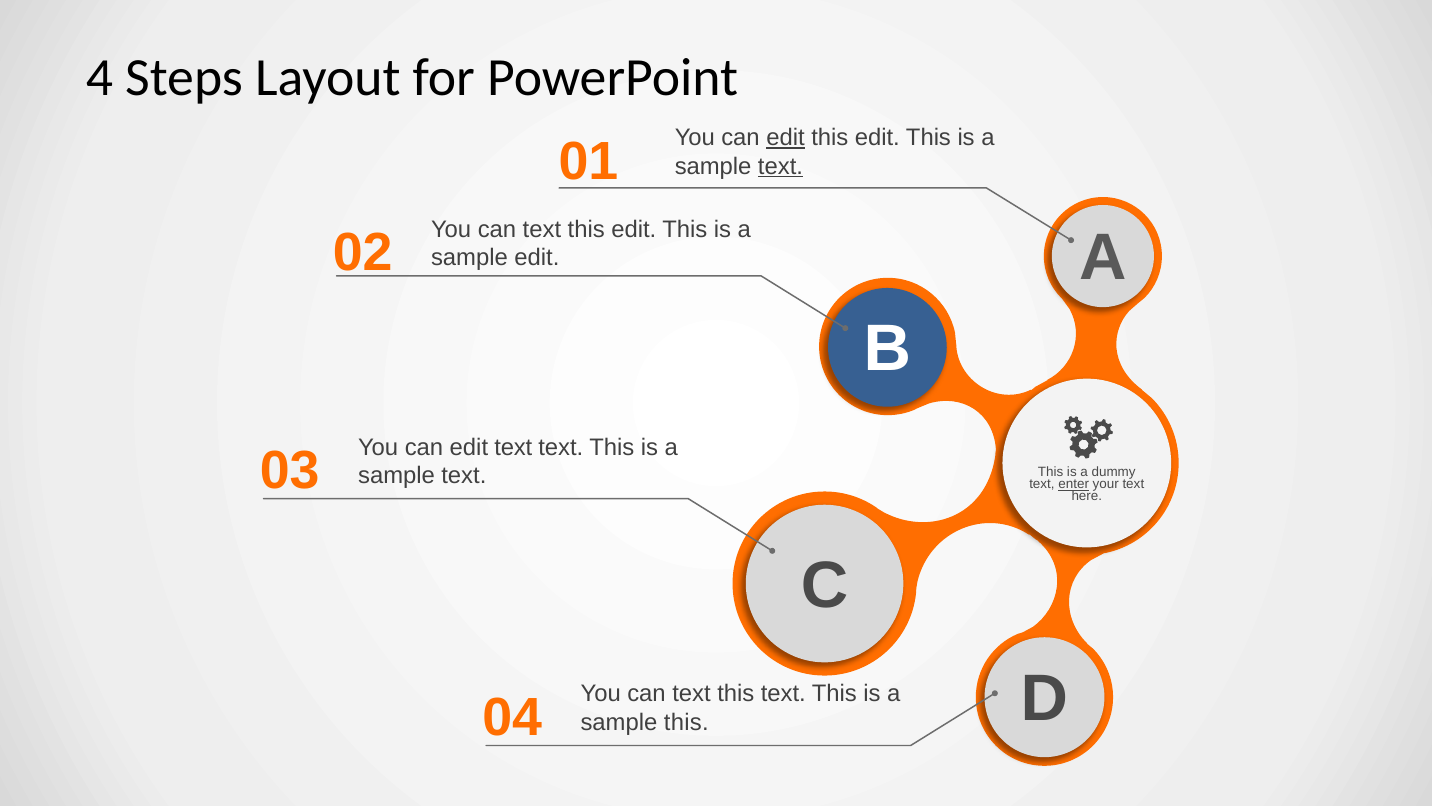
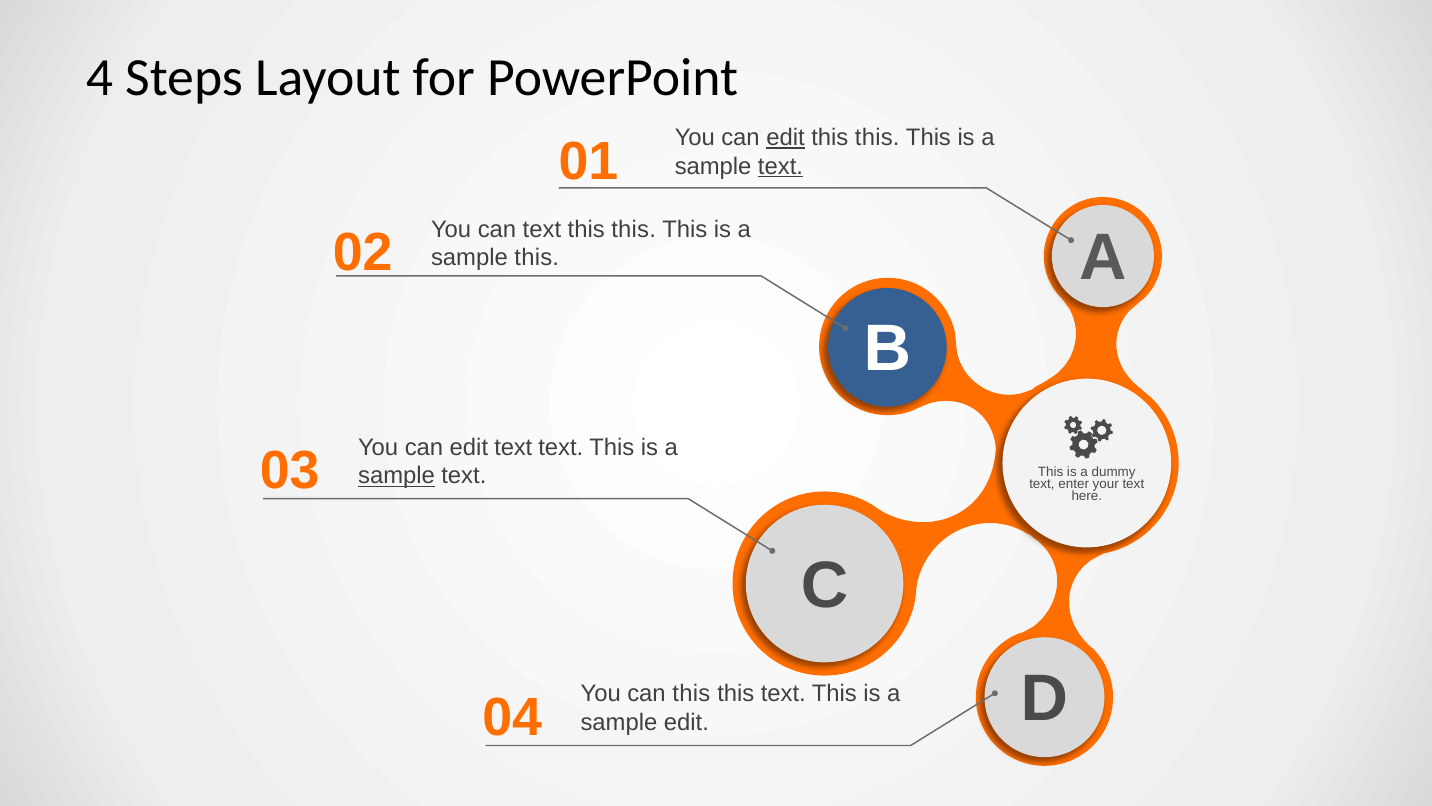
edit: edit -> this (877, 138)
edit: edit -> this (634, 229)
sample edit: edit -> this (537, 258)
sample underline: none -> present (396, 476)
enter underline: present -> none (1074, 484)
text: text -> this (691, 694)
sample this: this -> edit (686, 722)
